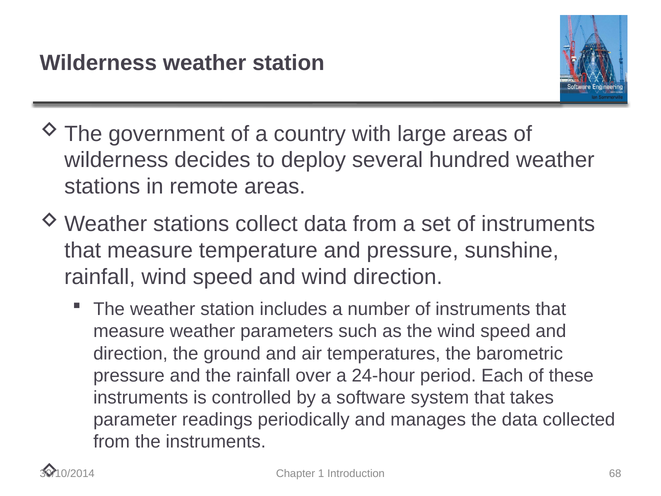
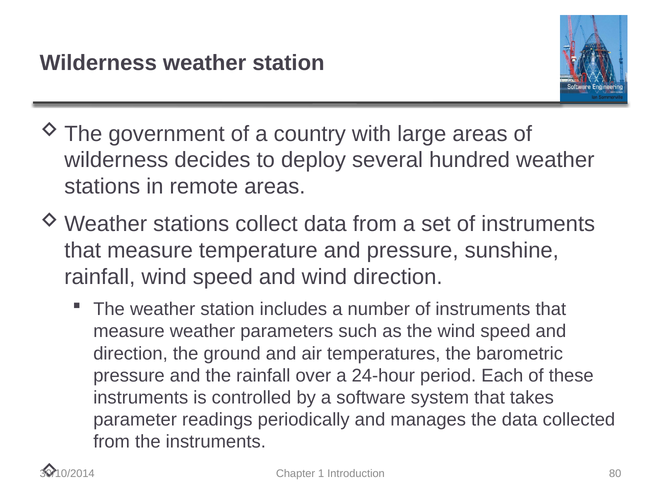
68: 68 -> 80 (615, 473)
